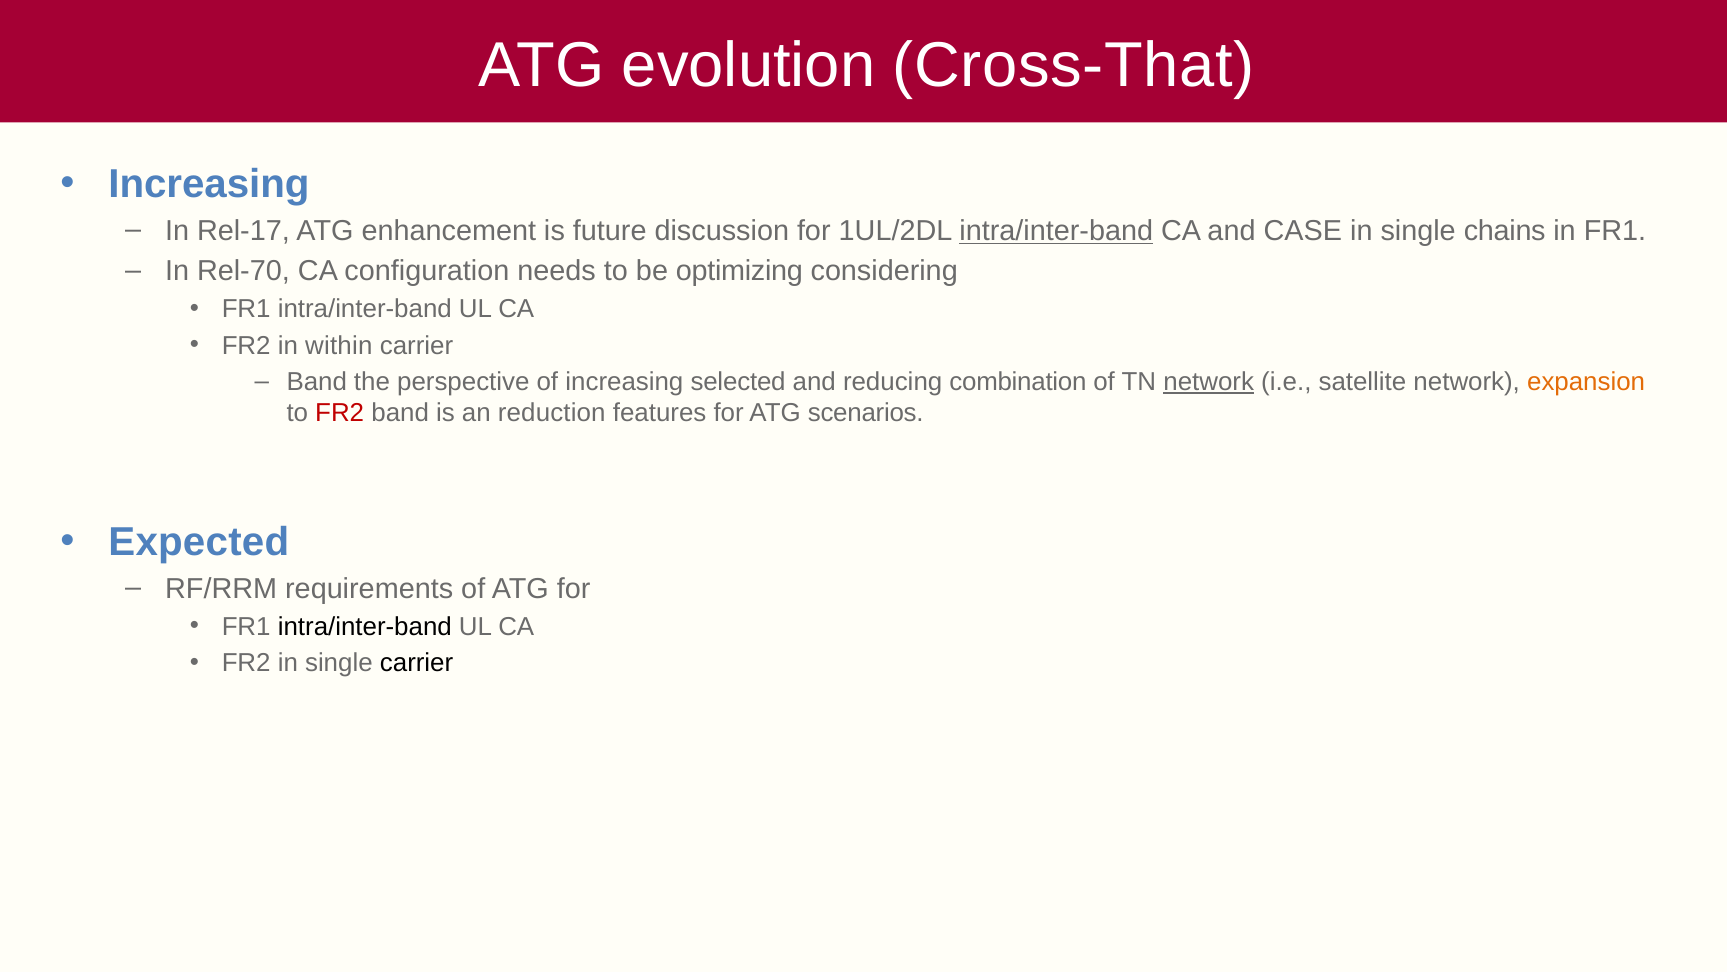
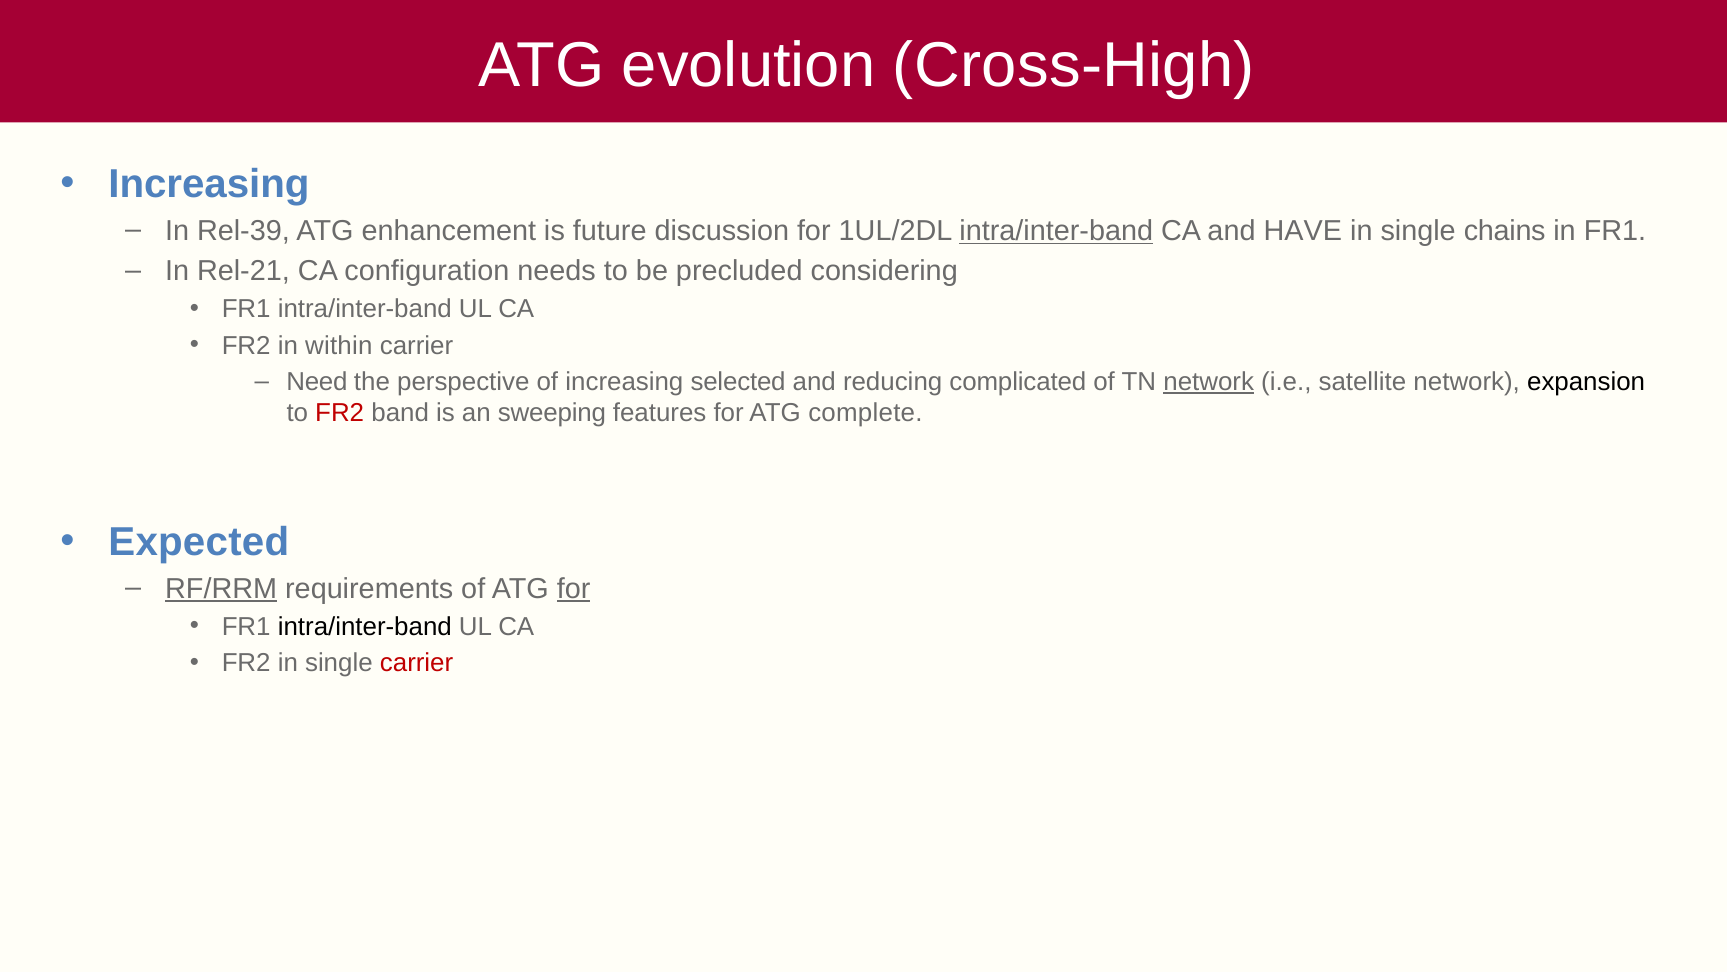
Cross-That: Cross-That -> Cross-High (1074, 66)
Rel-17: Rel-17 -> Rel-39 (243, 231)
CASE: CASE -> HAVE (1303, 231)
Rel-70: Rel-70 -> Rel-21 (243, 271)
optimizing: optimizing -> precluded (739, 271)
Band: Band -> Need (317, 382)
combination: combination -> complicated (1018, 382)
expansion colour: orange -> black (1586, 382)
reduction: reduction -> sweeping (552, 413)
scenarios: scenarios -> complete (865, 413)
RF/RRM underline: none -> present (221, 589)
for underline: none -> present (574, 589)
carrier colour: black -> red (417, 663)
